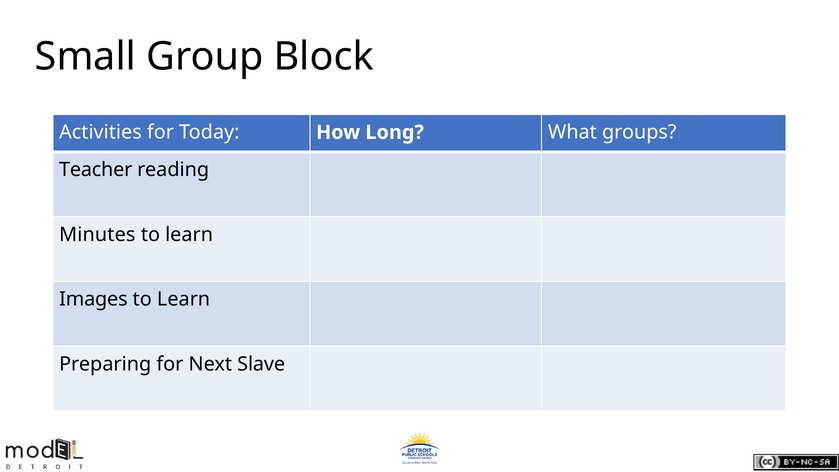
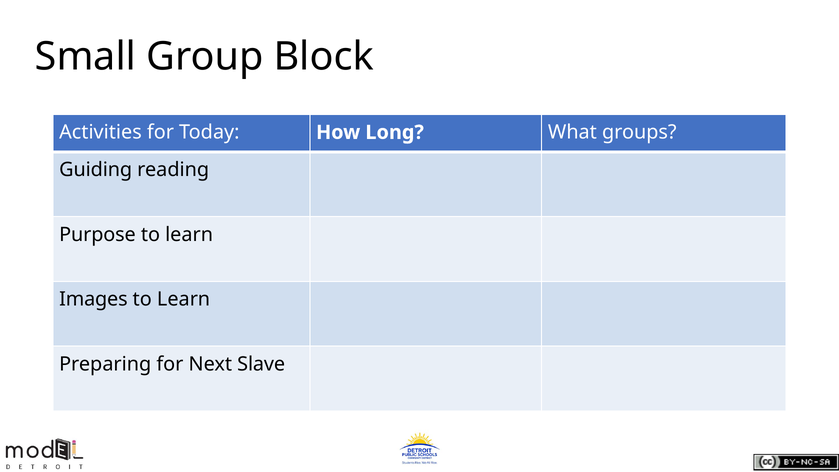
Teacher: Teacher -> Guiding (96, 170)
Minutes: Minutes -> Purpose (97, 235)
